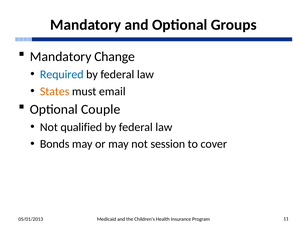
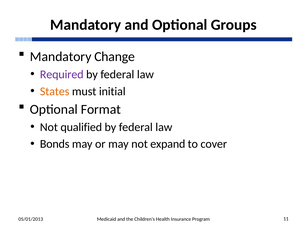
Required colour: blue -> purple (62, 75)
email: email -> initial (112, 91)
Couple: Couple -> Format (101, 109)
session: session -> expand (168, 144)
